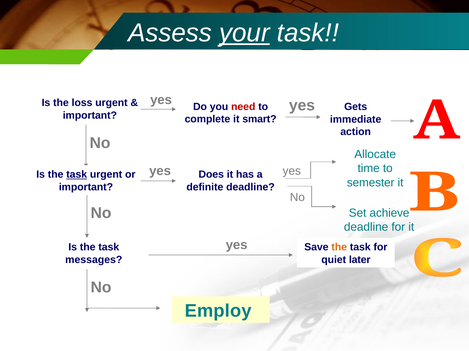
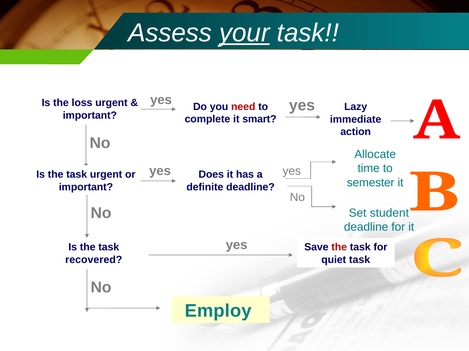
Gets: Gets -> Lazy (356, 107)
task underline: present -> none (77, 175)
achieve: achieve -> student (389, 213)
the colour: orange -> red (339, 248)
messages: messages -> recovered (94, 260)
quiet later: later -> task (360, 260)
